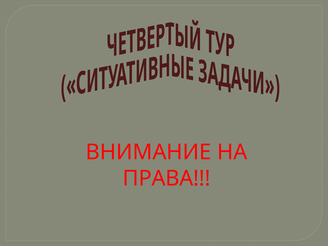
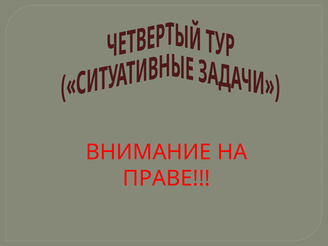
ПРАВА: ПРАВА -> ПРАВЕ (167, 178)
